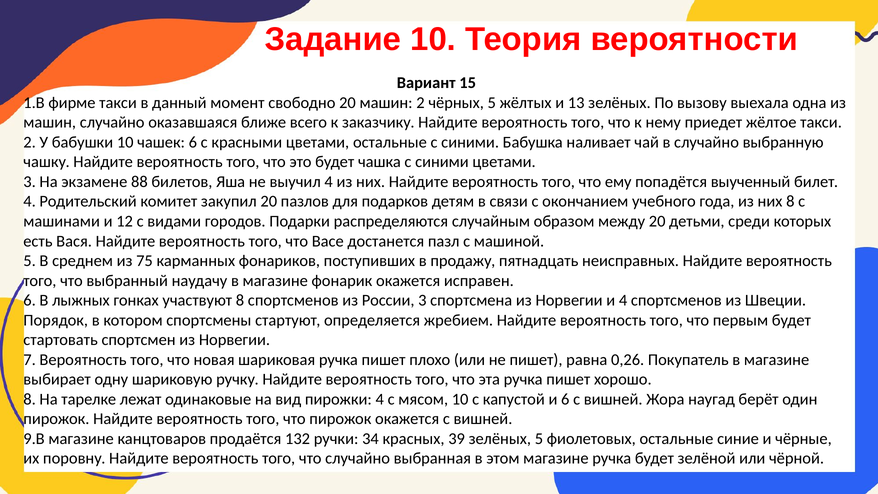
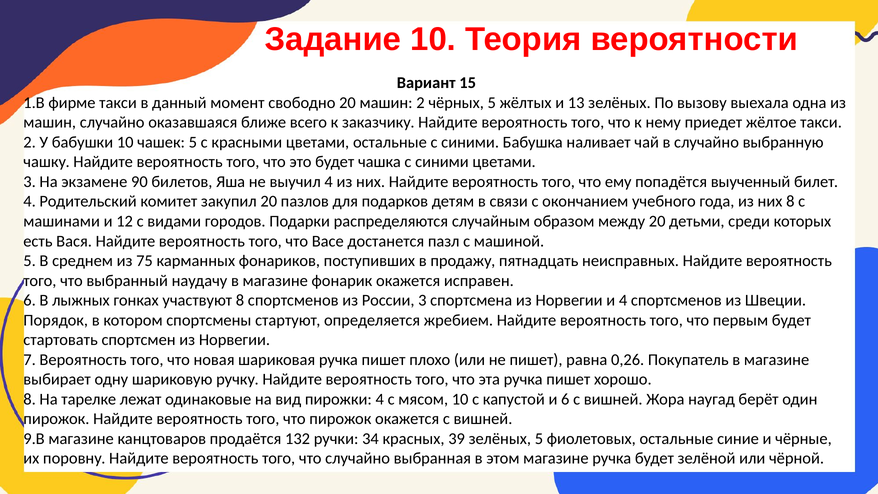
чашек 6: 6 -> 5 (193, 142)
88: 88 -> 90 (139, 182)
